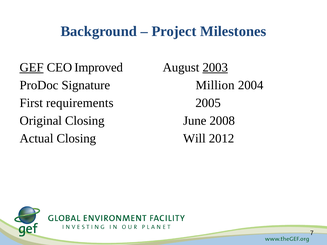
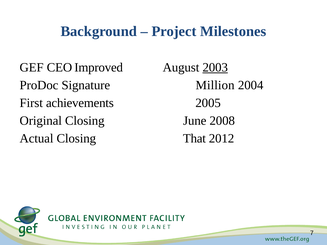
GEF underline: present -> none (32, 67)
requirements: requirements -> achievements (80, 103)
Will: Will -> That (194, 139)
